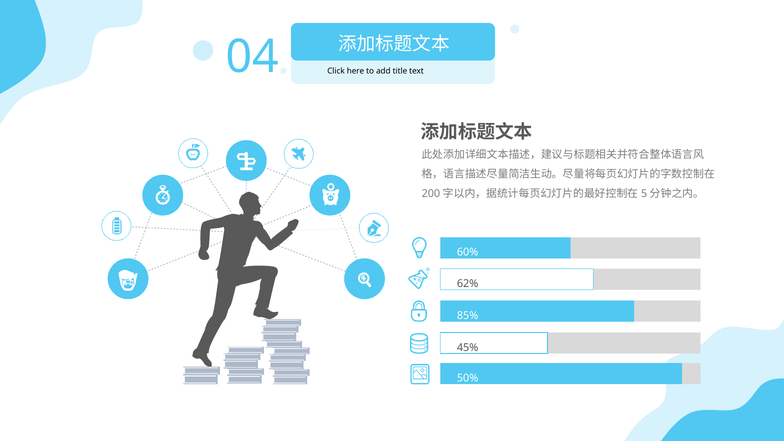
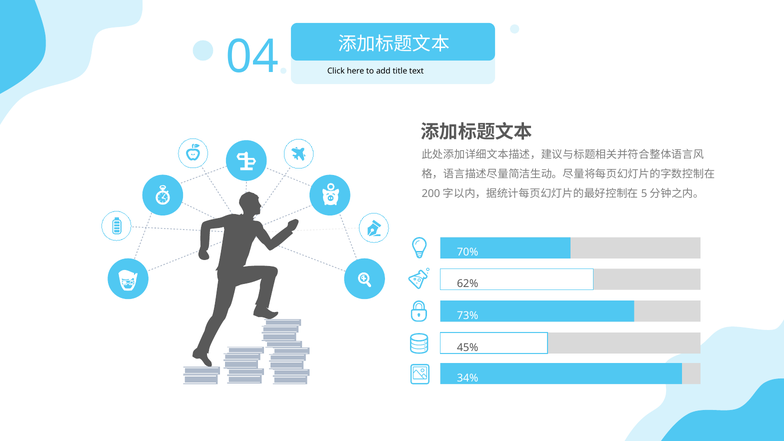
60%: 60% -> 70% (468, 252)
85%: 85% -> 73% (468, 316)
50%: 50% -> 34% (468, 378)
